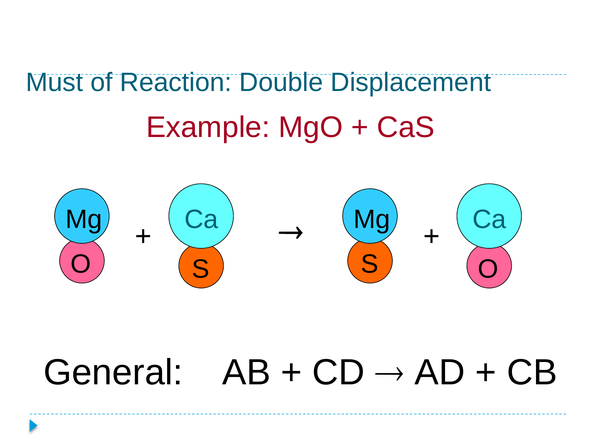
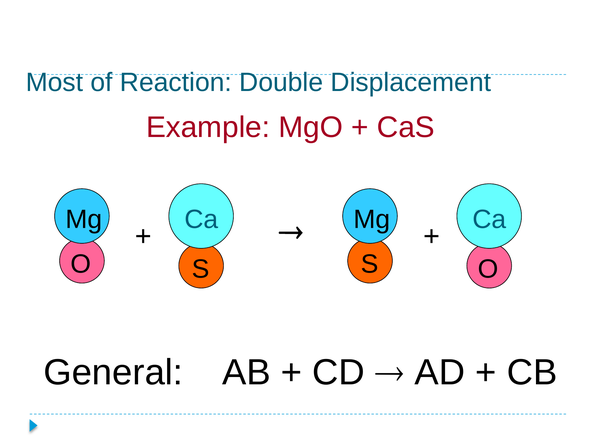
Must: Must -> Most (54, 82)
